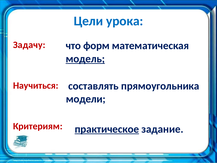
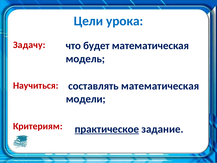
форм: форм -> будет (96, 46)
модель underline: present -> none (85, 59)
составлять прямоугольника: прямоугольника -> математическая (160, 86)
